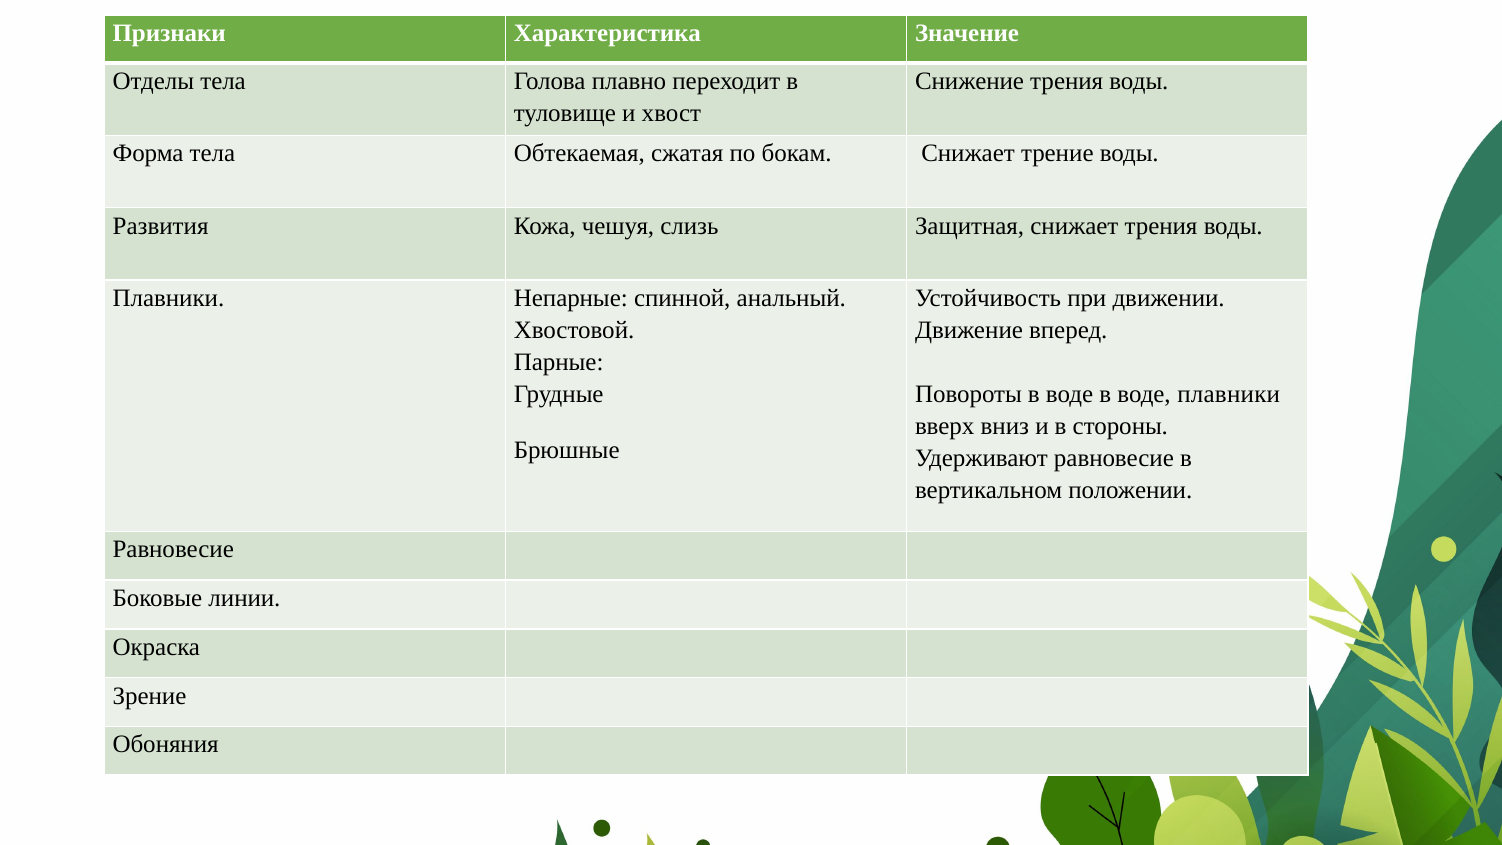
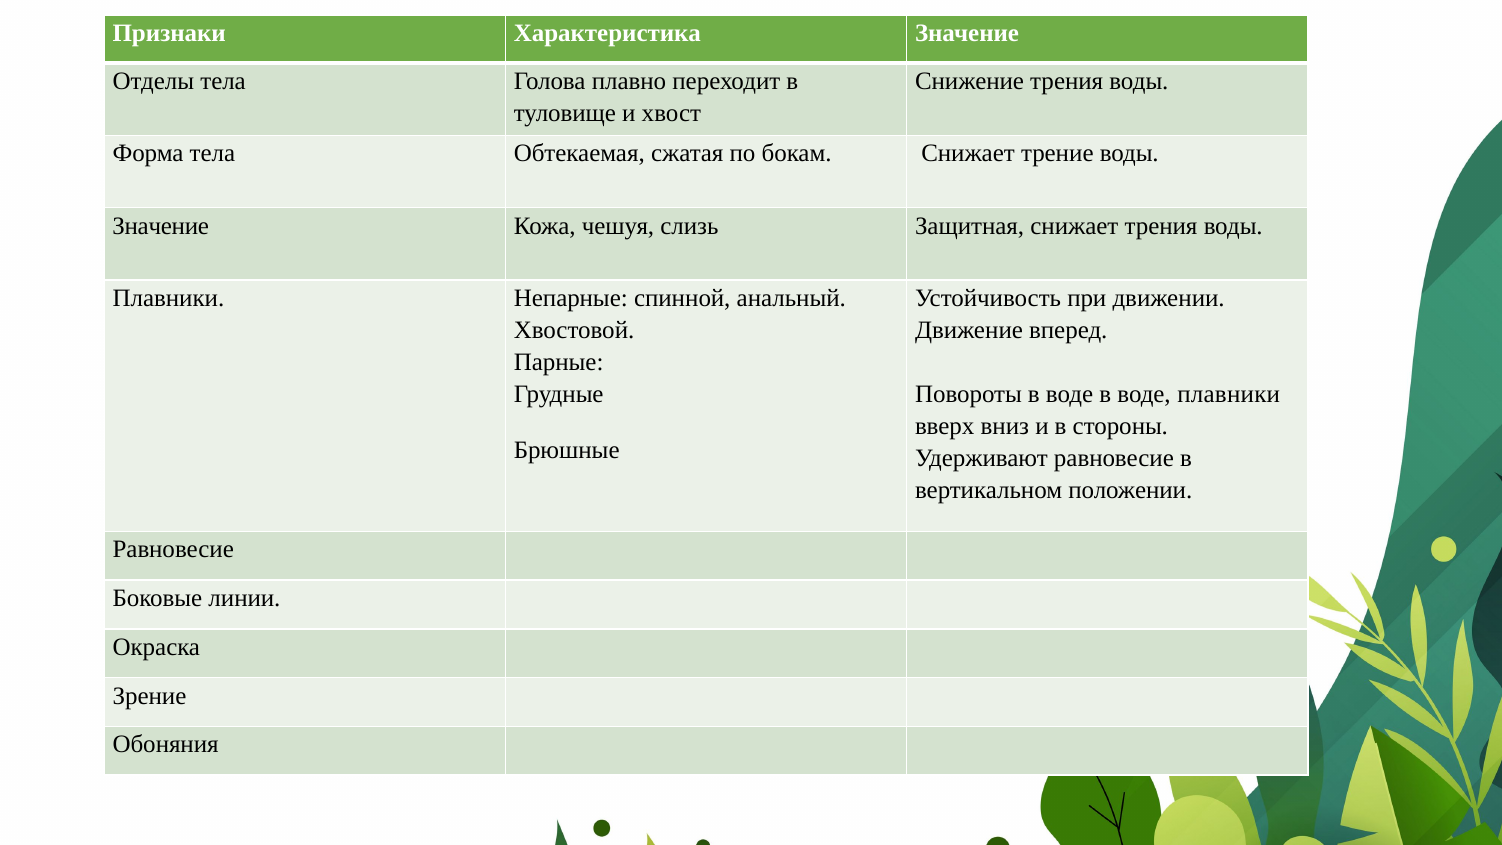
Развития: Развития -> Значение (161, 226)
